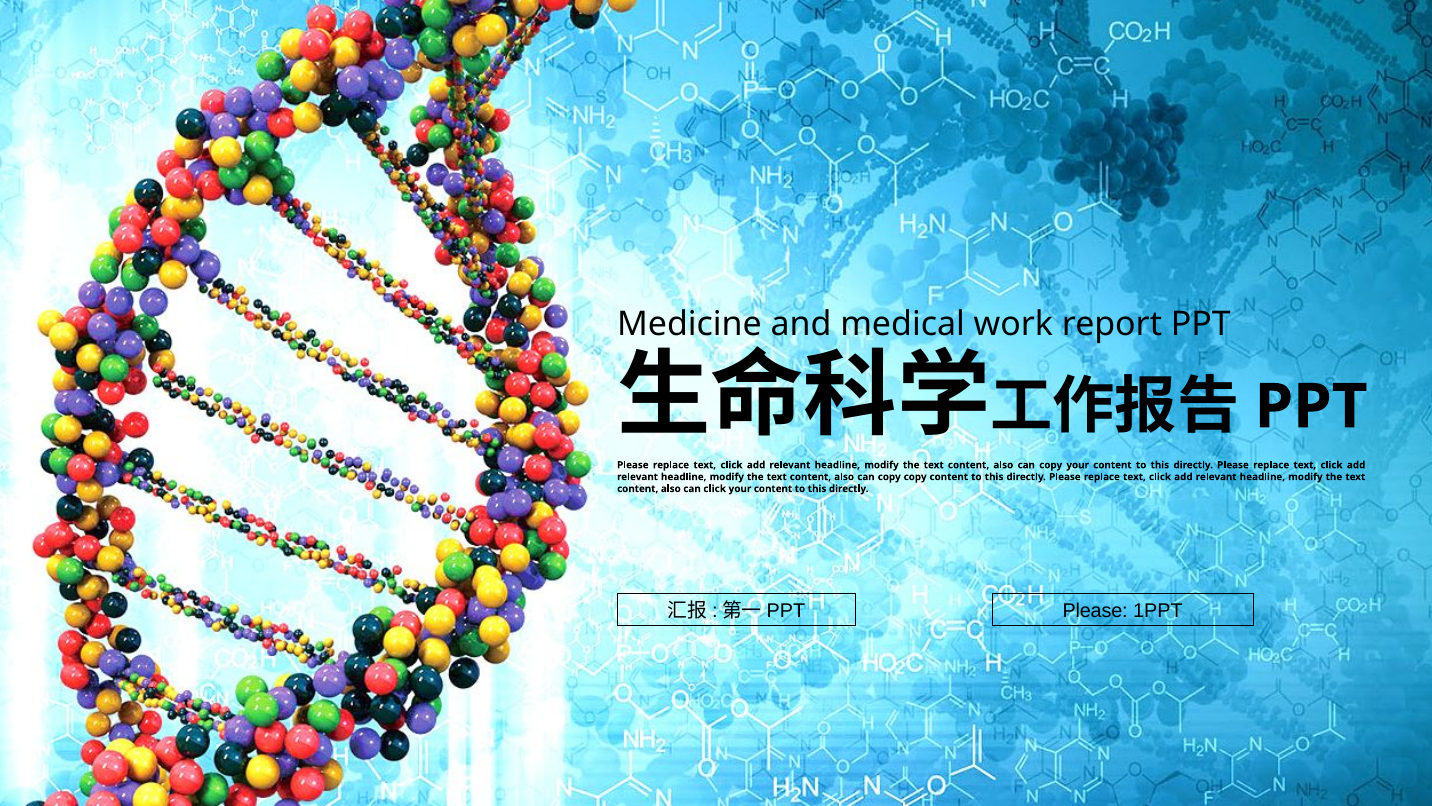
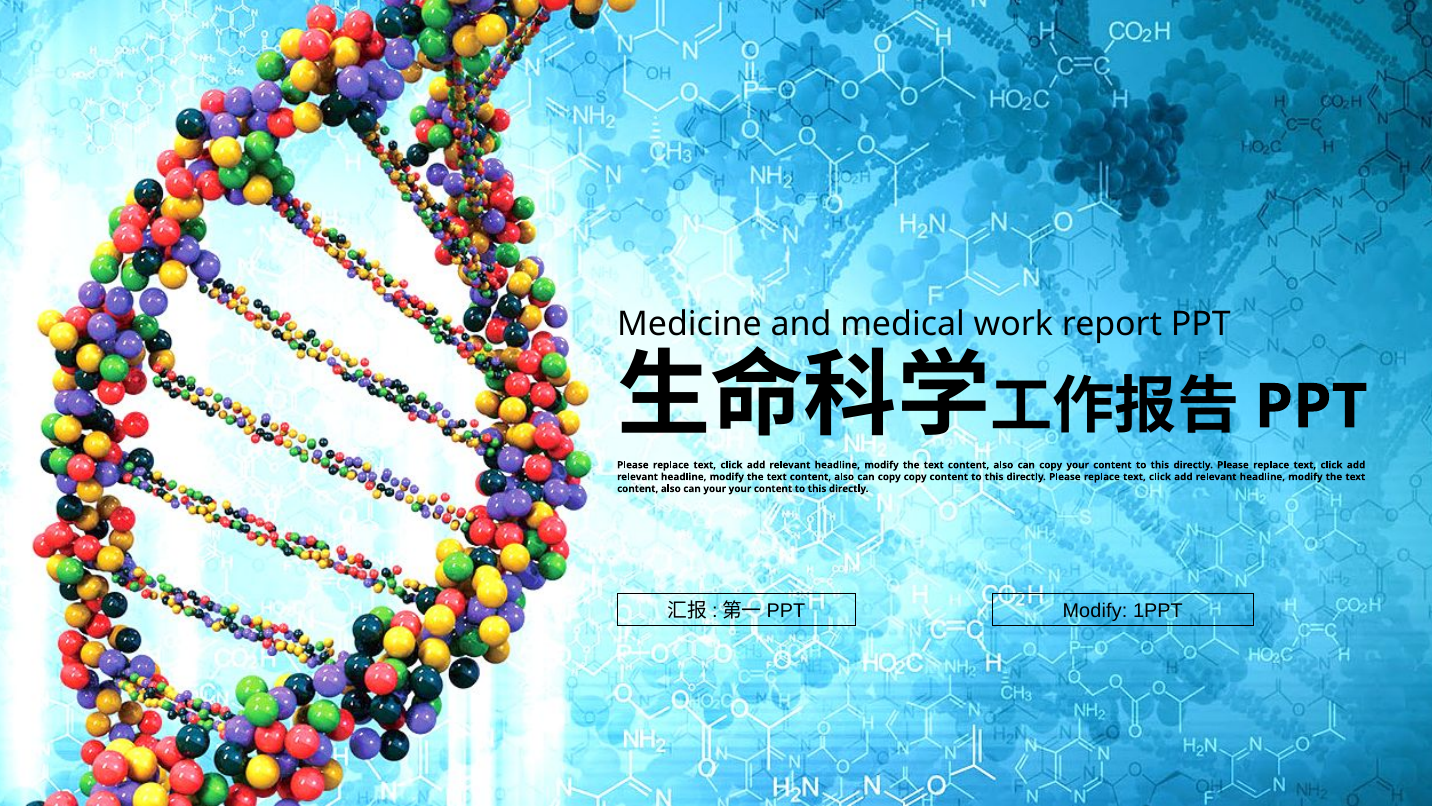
can click: click -> your (715, 488)
Please: Please -> Modify (1095, 610)
